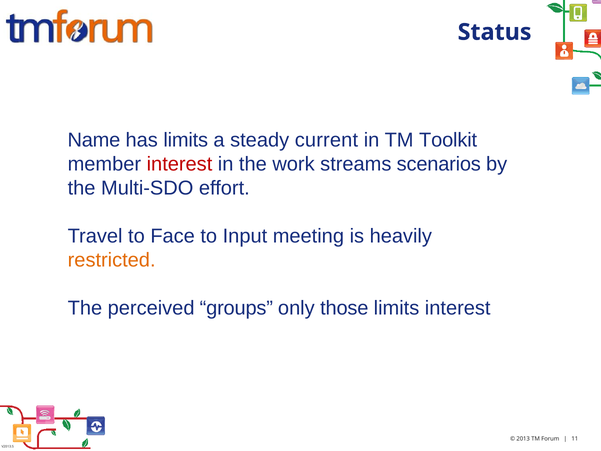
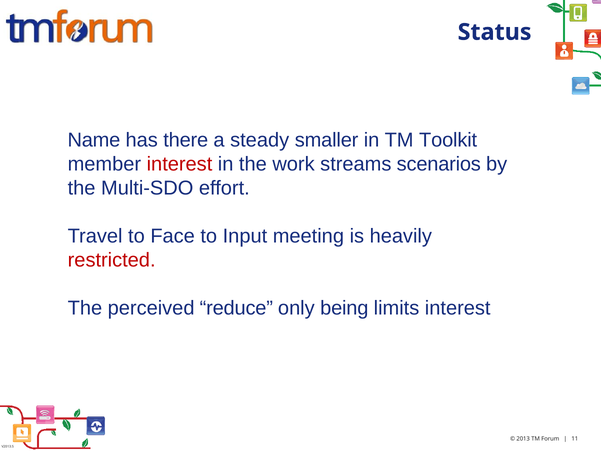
has limits: limits -> there (186, 140)
current: current -> smaller (327, 140)
restricted colour: orange -> red (112, 260)
groups: groups -> reduce (236, 308)
those: those -> being (344, 308)
